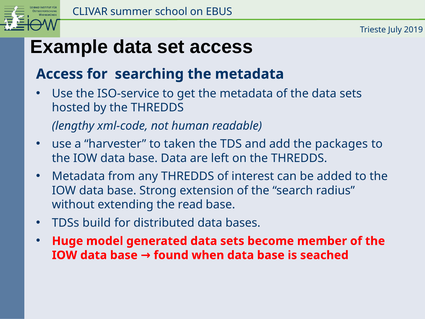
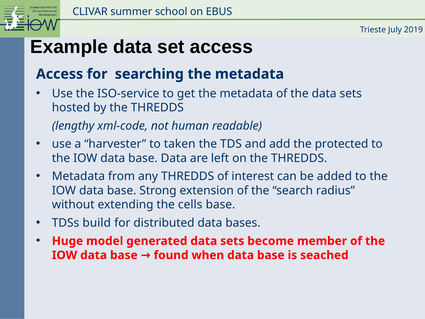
packages: packages -> protected (342, 144)
read: read -> cells (190, 205)
